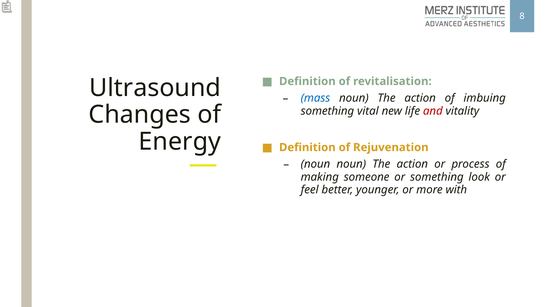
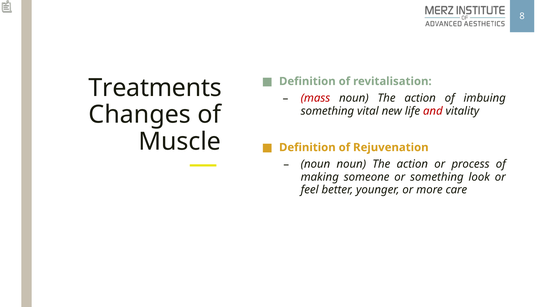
Ultrasound: Ultrasound -> Treatments (155, 88)
mass colour: blue -> red (315, 98)
Energy: Energy -> Muscle (180, 141)
with: with -> care (456, 190)
